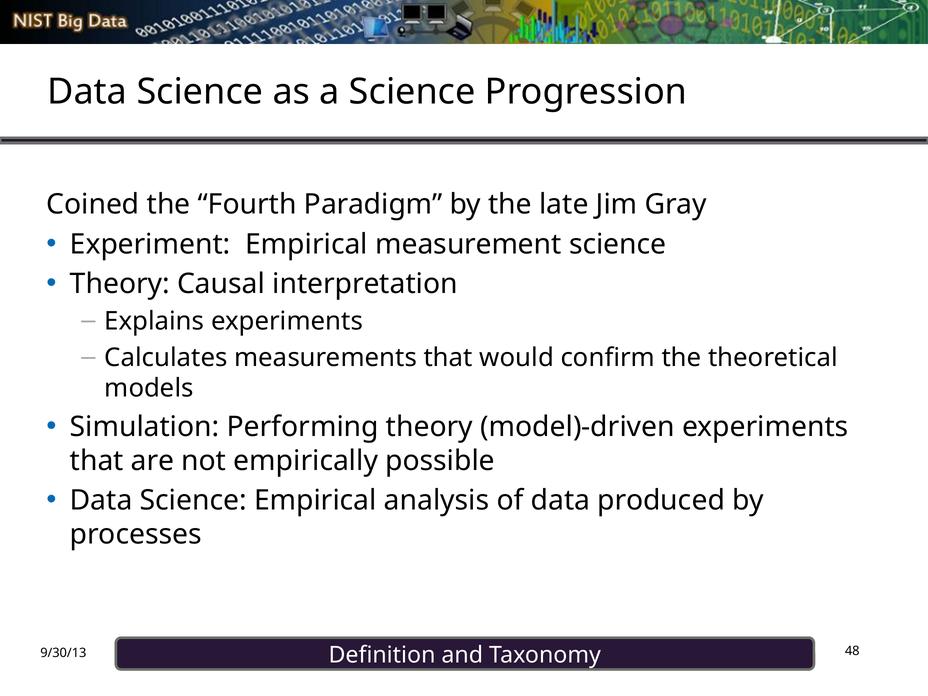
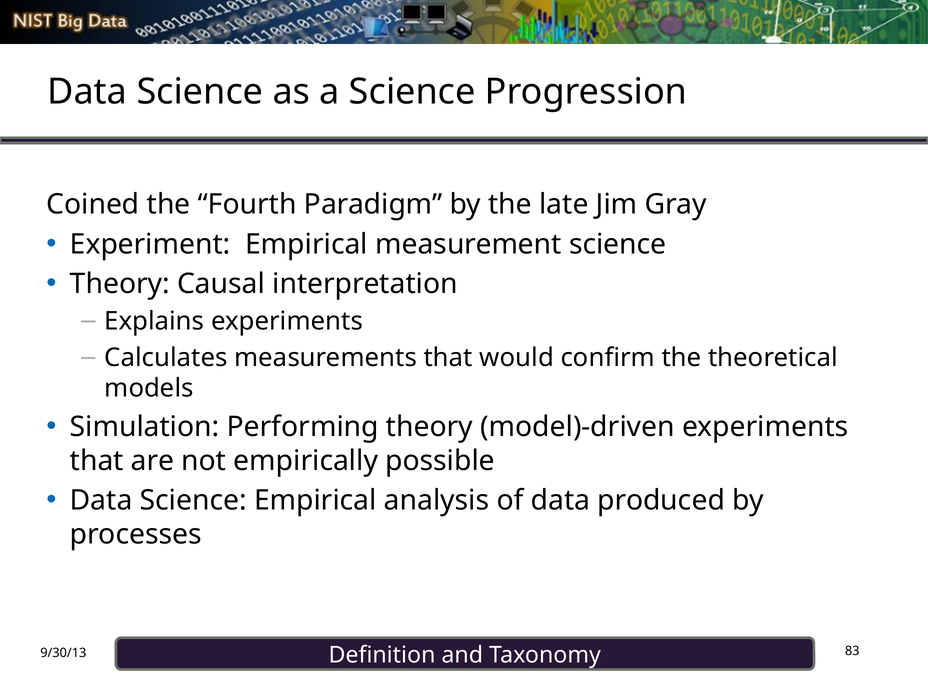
48: 48 -> 83 (852, 651)
